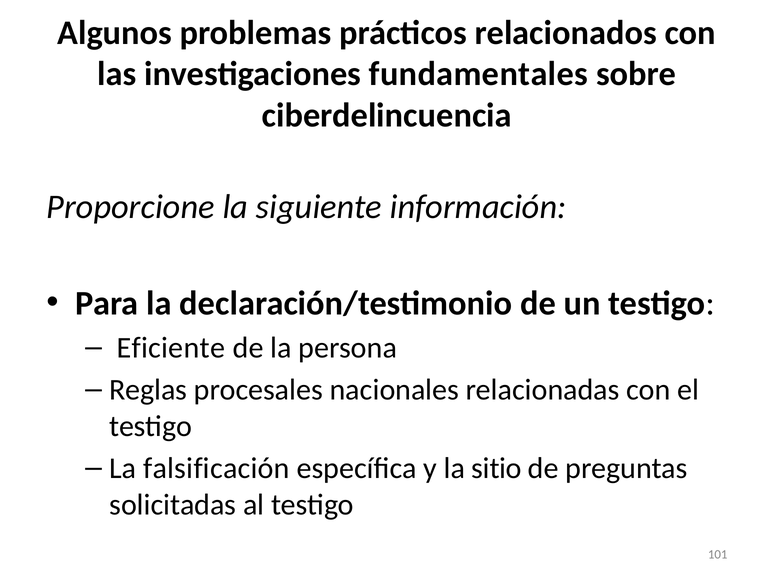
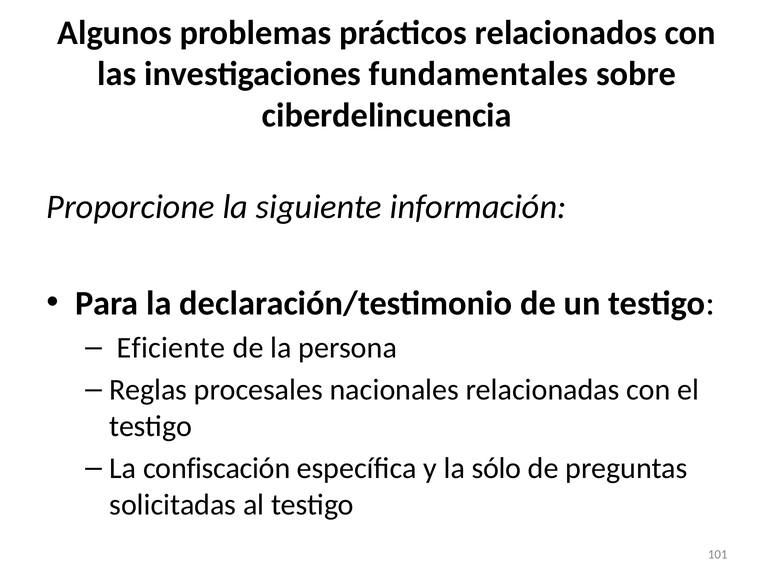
falsificación: falsificación -> confiscación (217, 468)
sitio: sitio -> sólo (497, 468)
